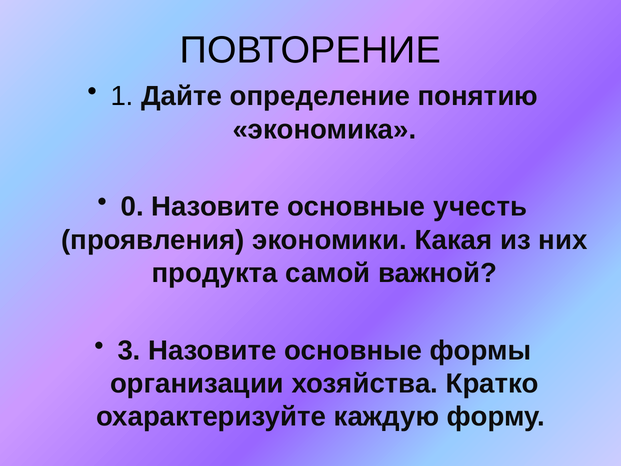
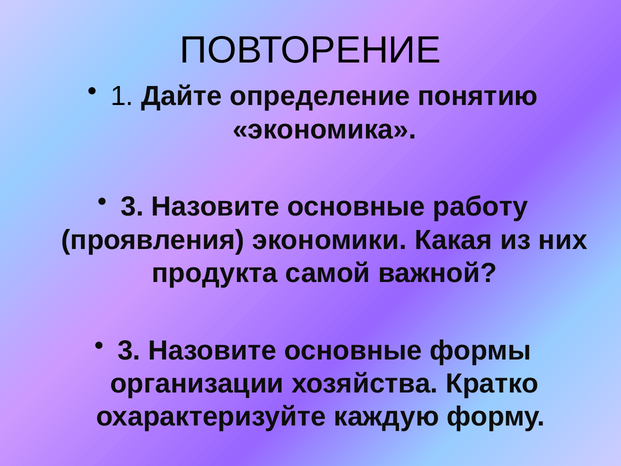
0: 0 -> 3 (132, 207)
учесть: учесть -> работу (480, 207)
